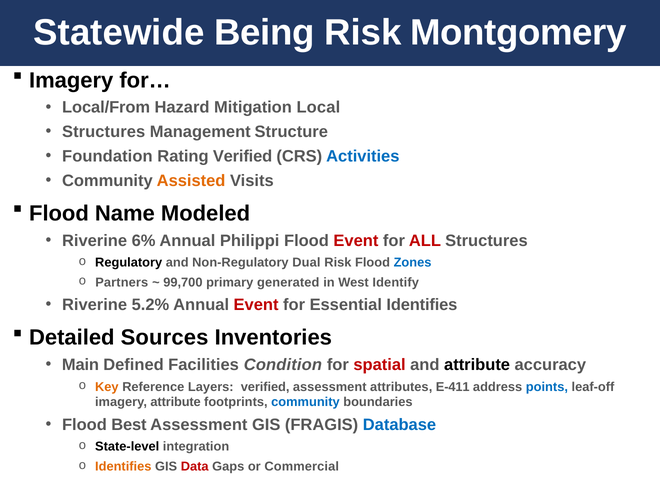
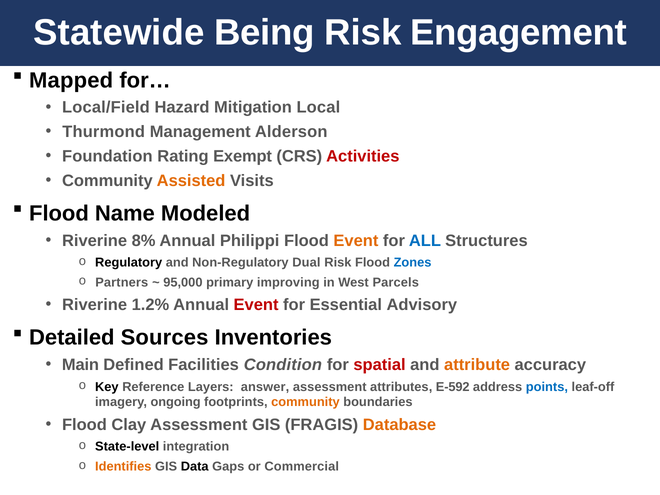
Montgomery: Montgomery -> Engagement (518, 33)
Imagery: Imagery -> Mapped (71, 80)
Local/From: Local/From -> Local/Field (106, 108)
Structures: Structures -> Thurmond (104, 132)
Structure: Structure -> Alderson (291, 132)
Rating Verified: Verified -> Exempt (243, 156)
Activities colour: blue -> red (363, 156)
6%: 6% -> 8% (144, 241)
Event colour: red -> orange (356, 241)
ALL colour: red -> blue (425, 241)
99,700: 99,700 -> 95,000 (183, 283)
generated: generated -> improving (288, 283)
Identify: Identify -> Parcels (396, 283)
5.2%: 5.2% -> 1.2% (150, 305)
Essential Identifies: Identifies -> Advisory (422, 305)
attribute colour: black -> orange (477, 365)
Key colour: orange -> black (107, 387)
Layers verified: verified -> answer (265, 387)
E-411: E-411 -> E-592 (453, 387)
imagery attribute: attribute -> ongoing (176, 402)
community colour: blue -> orange (305, 402)
Best: Best -> Clay (129, 425)
Database colour: blue -> orange (399, 425)
Data colour: red -> black (195, 467)
